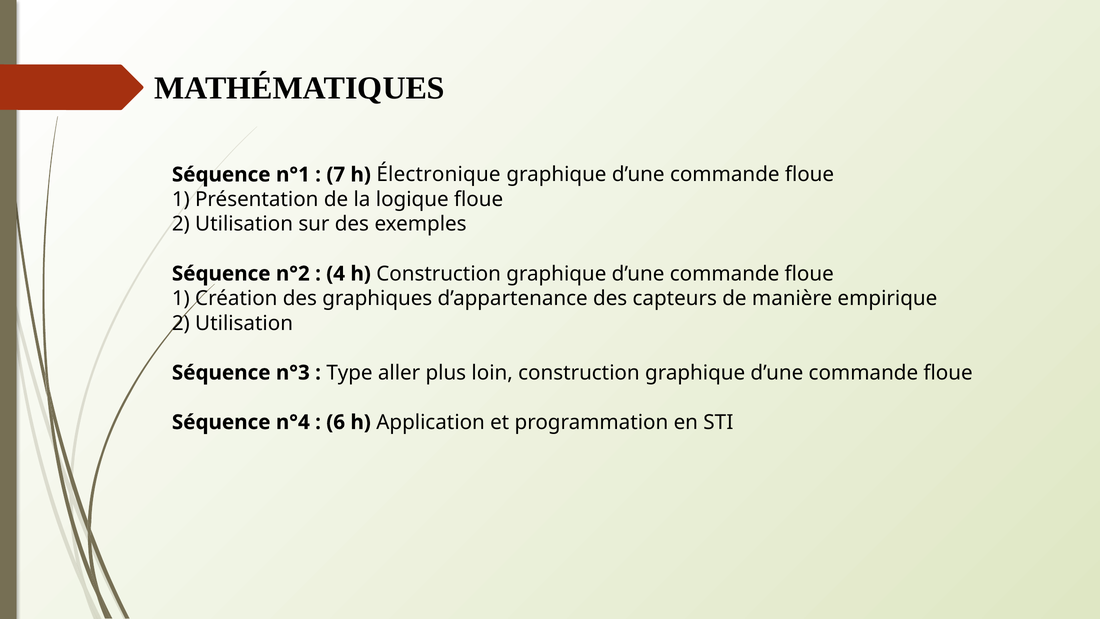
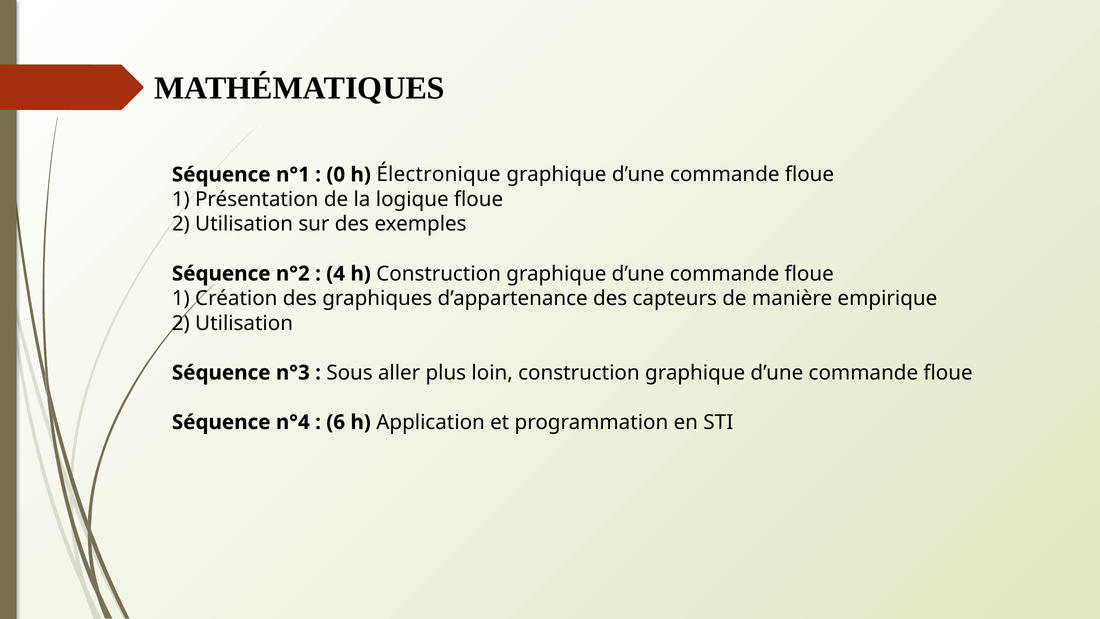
7: 7 -> 0 (336, 175)
Type: Type -> Sous (350, 373)
